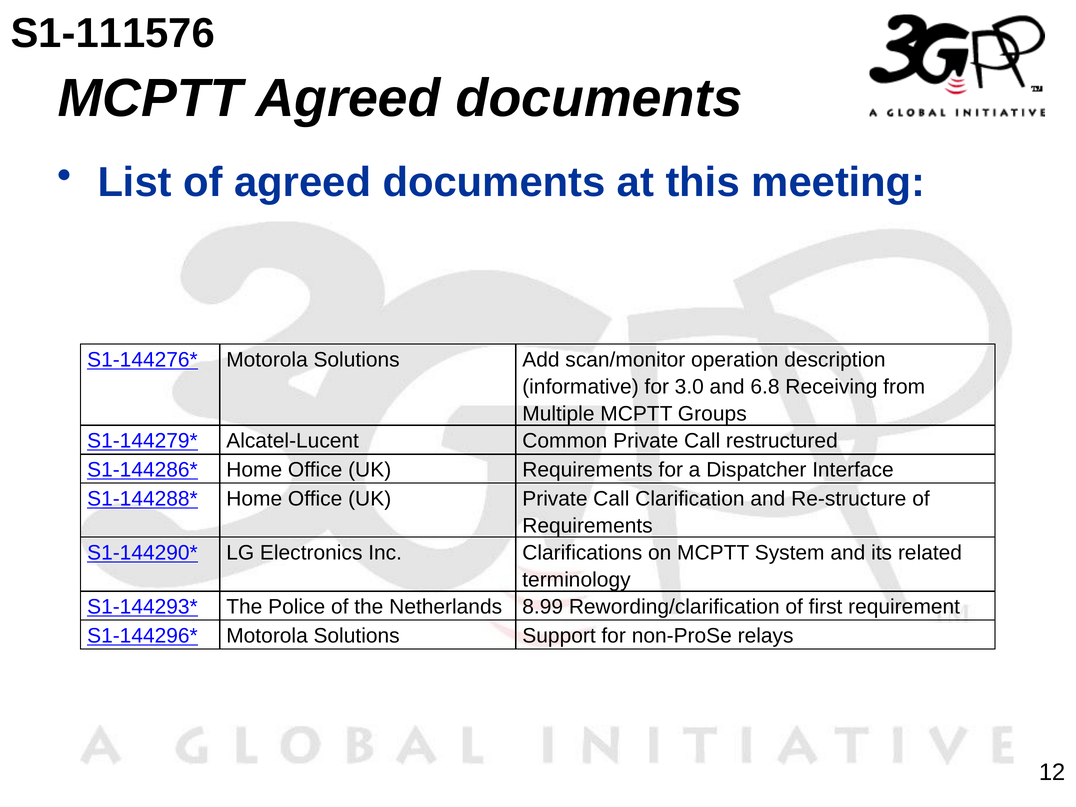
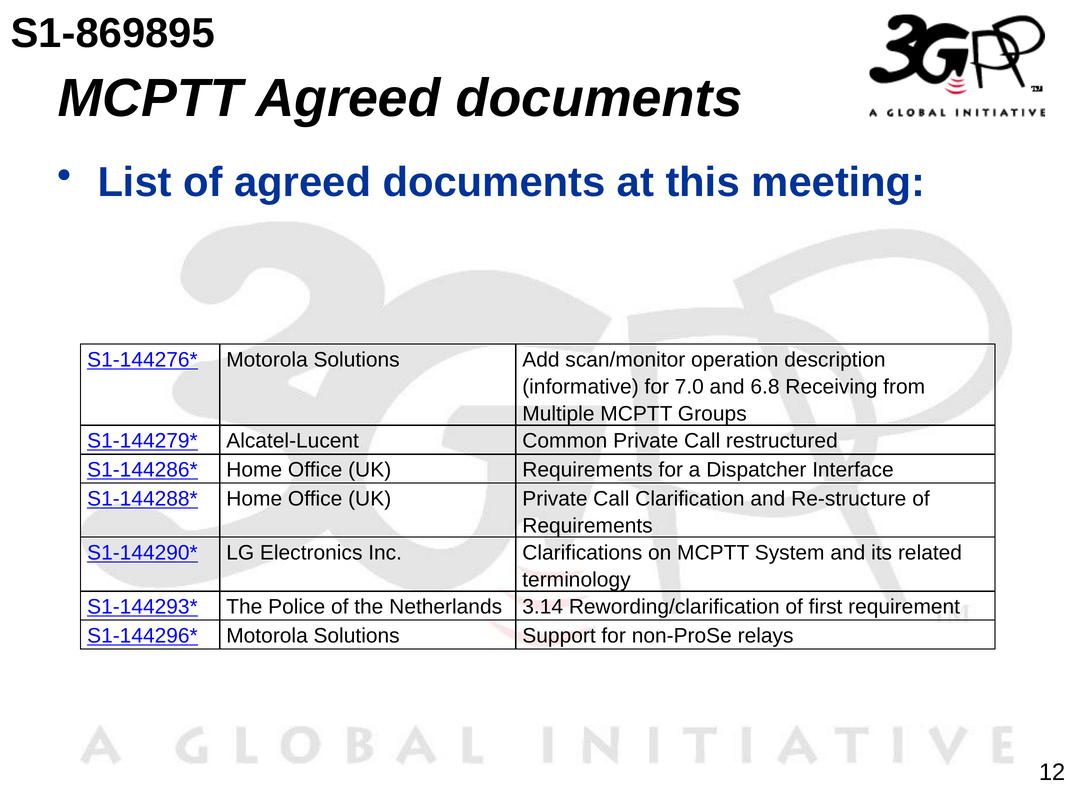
S1-111576: S1-111576 -> S1-869895 (113, 33)
3.0: 3.0 -> 7.0 (689, 387)
8.99: 8.99 -> 3.14 (543, 607)
